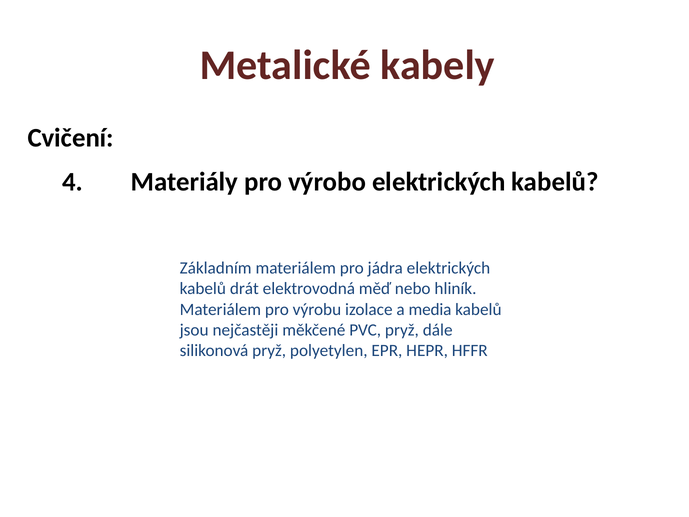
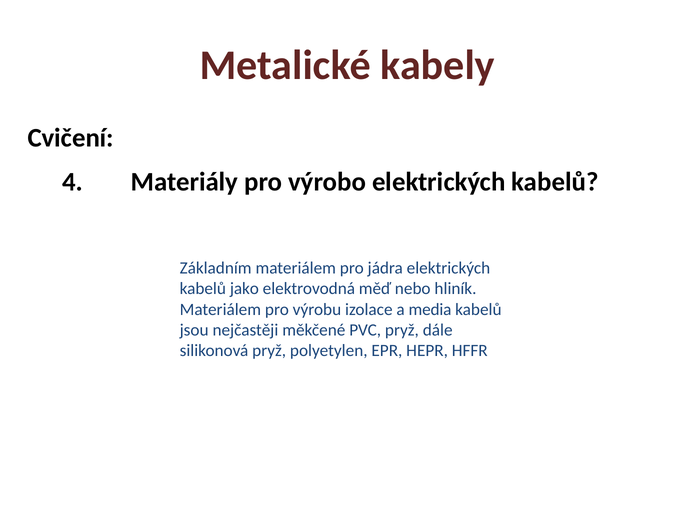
drát: drát -> jako (244, 289)
